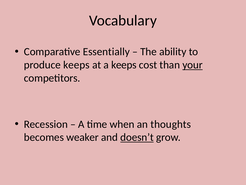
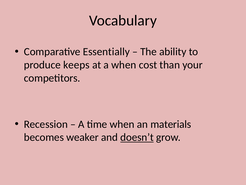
a keeps: keeps -> when (124, 65)
your underline: present -> none (193, 65)
thoughts: thoughts -> materials (171, 124)
